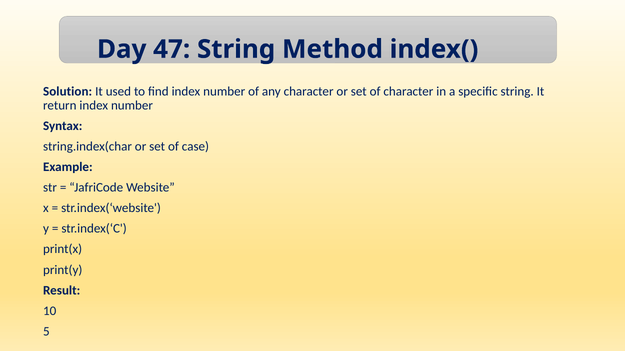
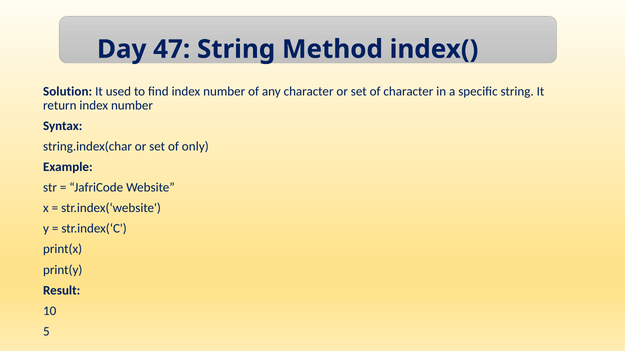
case: case -> only (195, 147)
